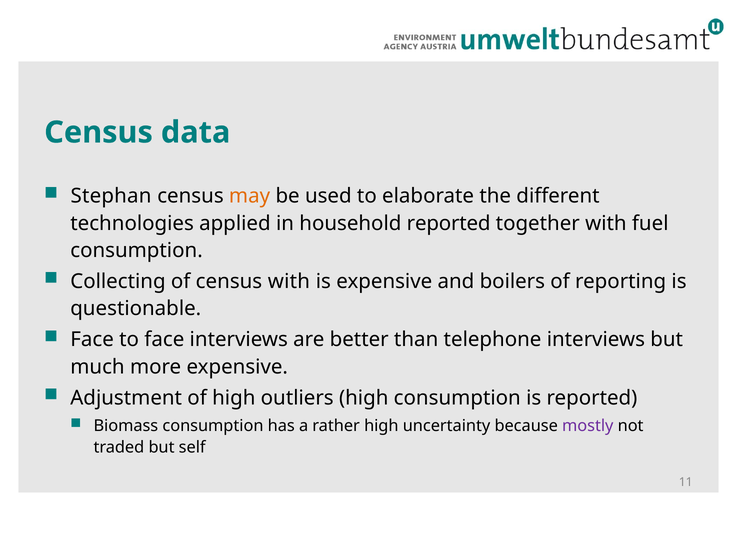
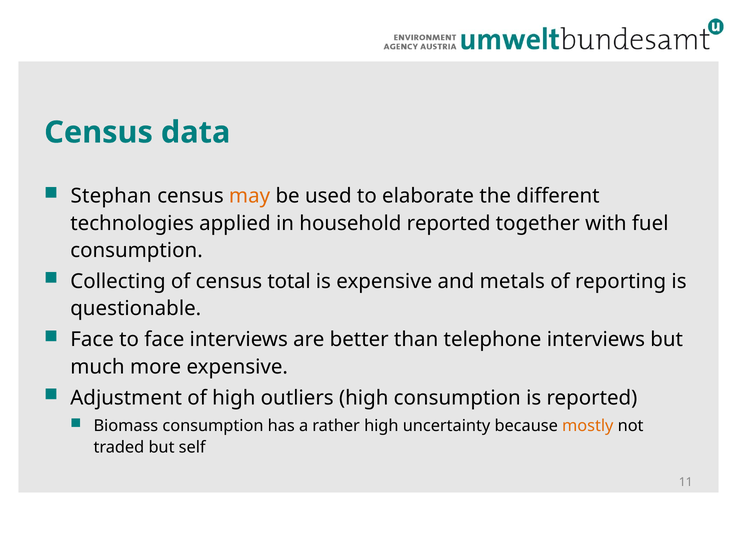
census with: with -> total (289, 281)
boilers: boilers -> metals (512, 281)
mostly colour: purple -> orange (588, 426)
